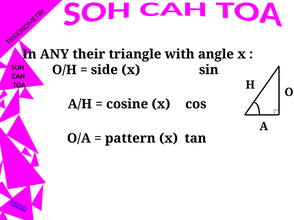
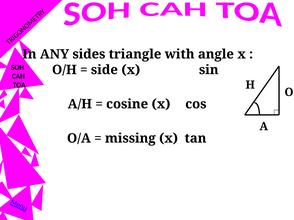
their: their -> sides (89, 54)
pattern: pattern -> missing (130, 139)
